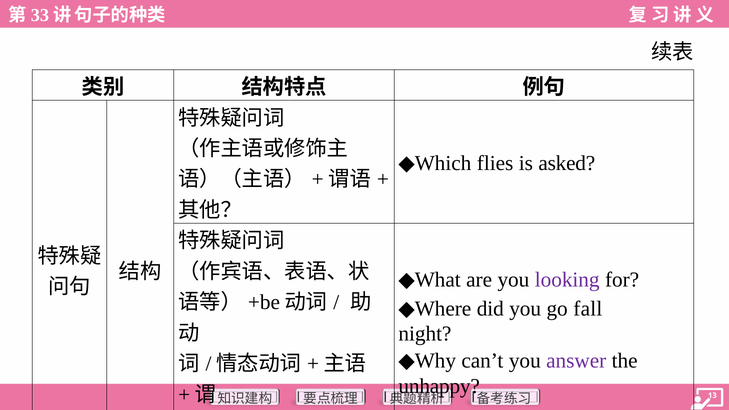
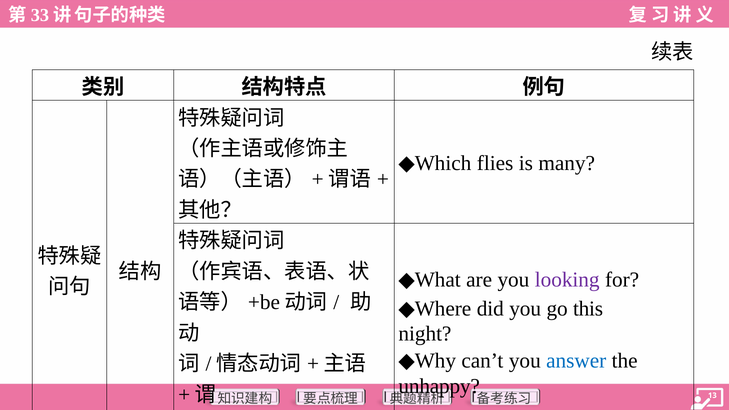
asked: asked -> many (567, 163)
fall: fall -> this (588, 309)
answer colour: purple -> blue (576, 361)
